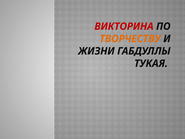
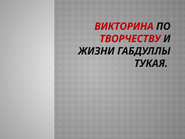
ТВОРЧЕСТВУ colour: orange -> red (130, 39)
